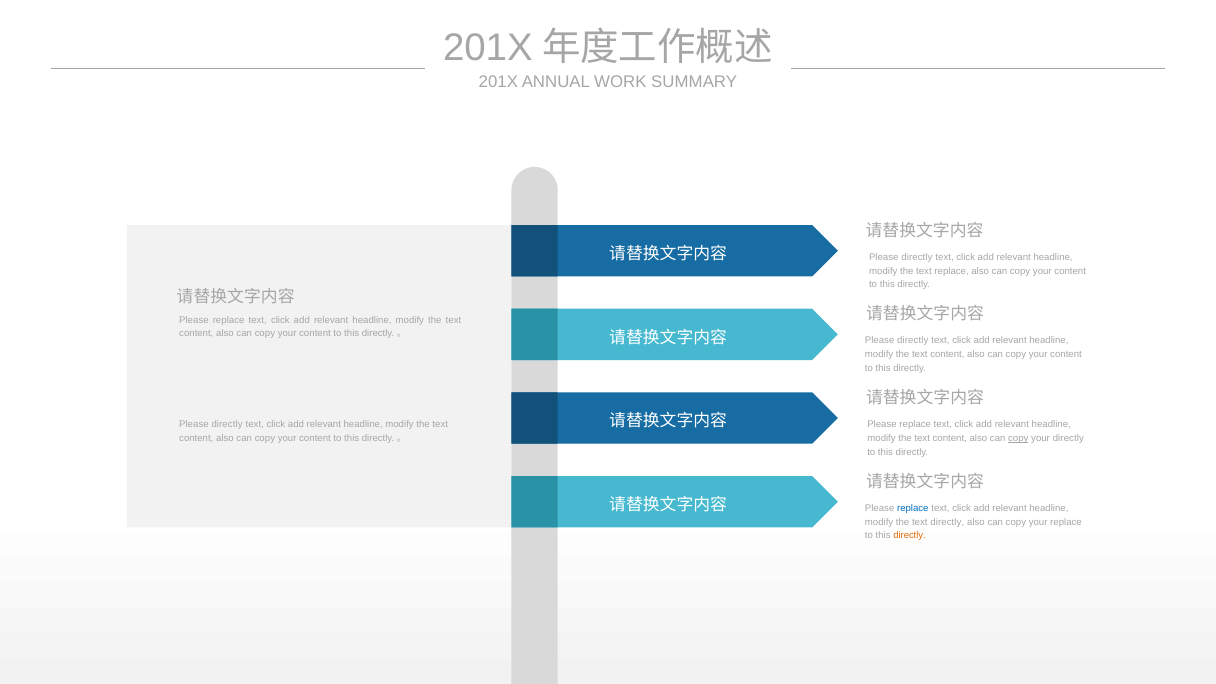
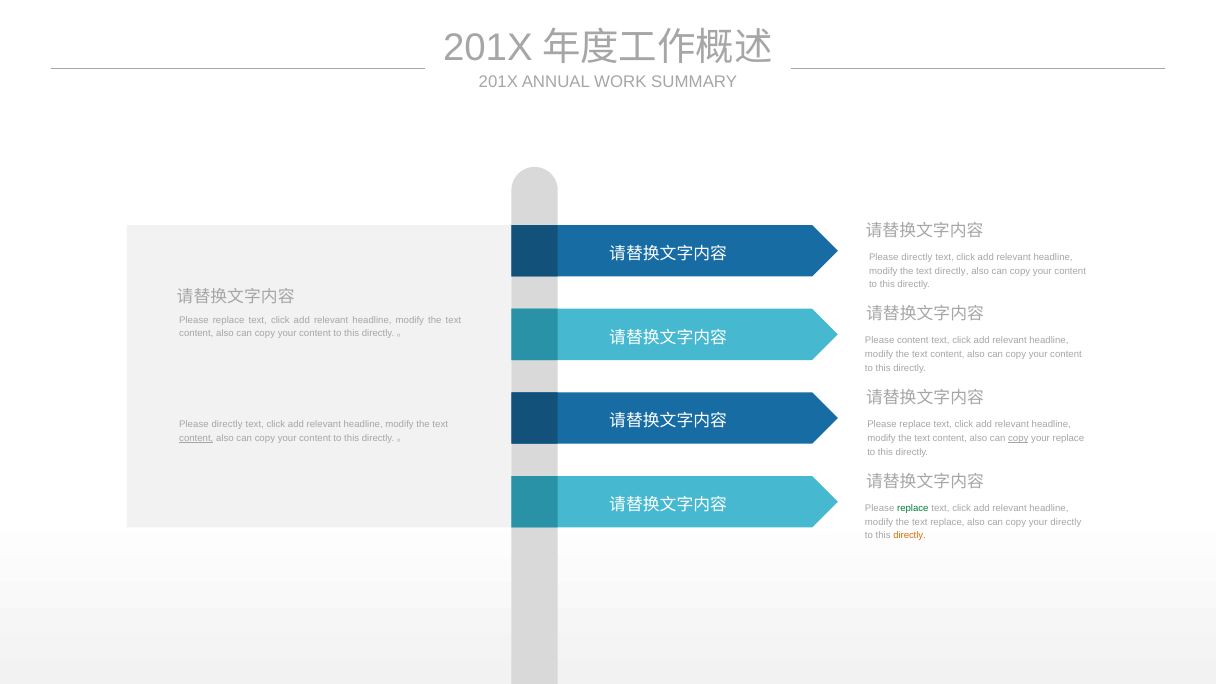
text replace: replace -> directly (952, 271)
directly: directly -> content (913, 341)
content underline: none -> present (196, 438)
your directly: directly -> replace (1068, 438)
replace colour: blue -> green (913, 508)
text directly: directly -> replace (947, 522)
your replace: replace -> directly (1066, 522)
